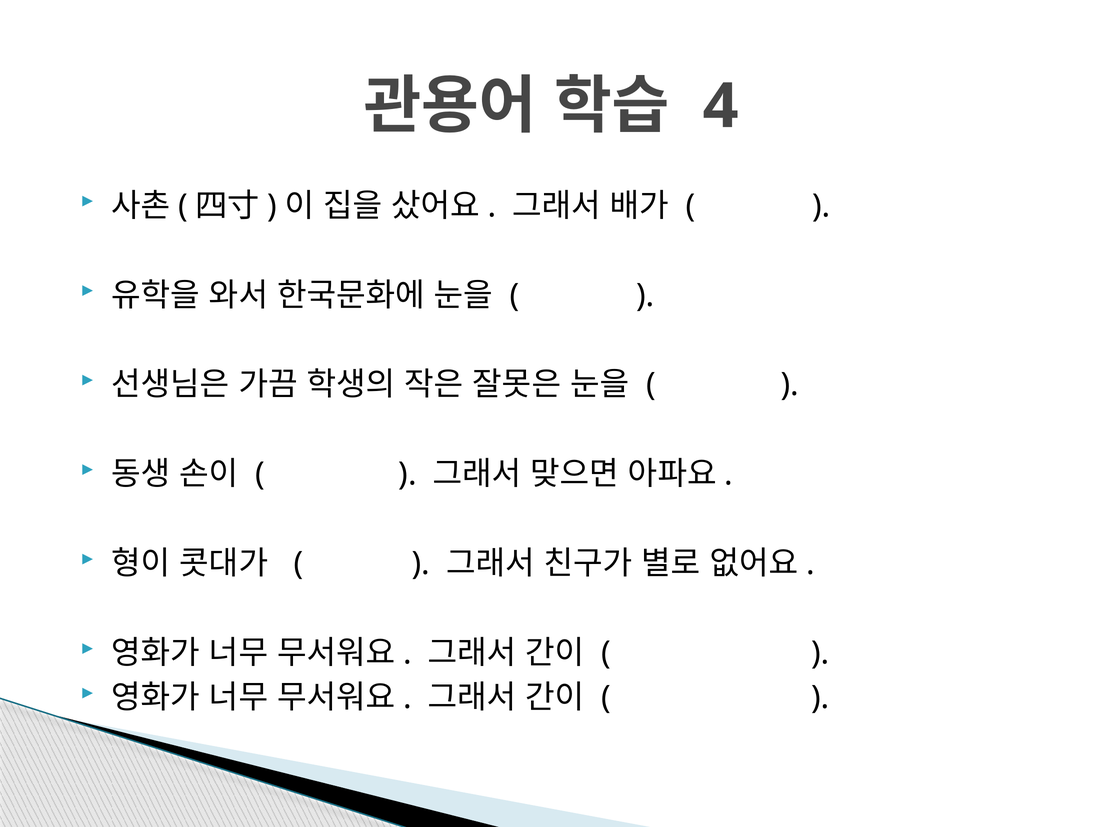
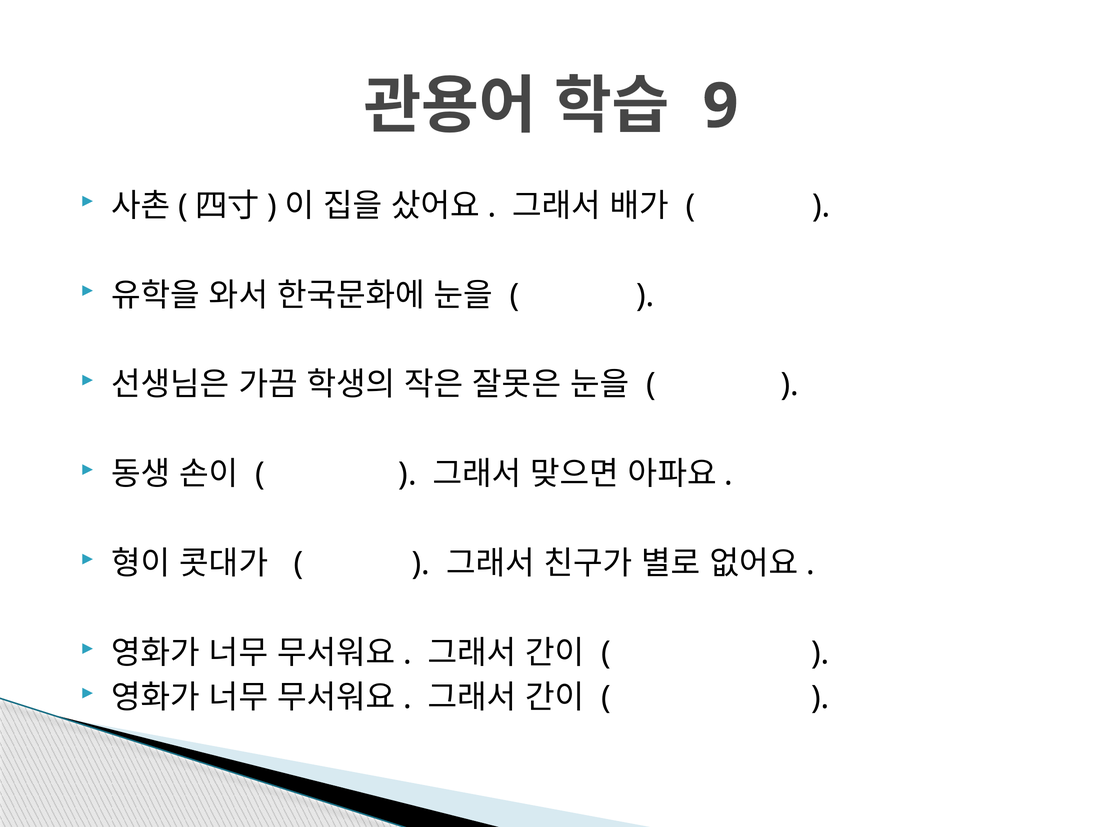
4: 4 -> 9 (721, 106)
